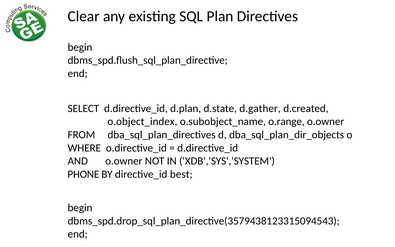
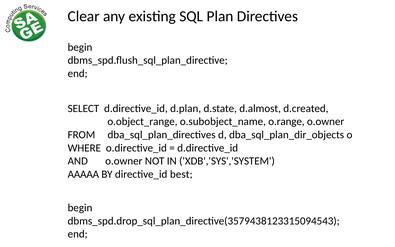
d.gather: d.gather -> d.almost (260, 108)
o.object_index: o.object_index -> o.object_range (142, 122)
PHONE: PHONE -> AAAAA (83, 174)
